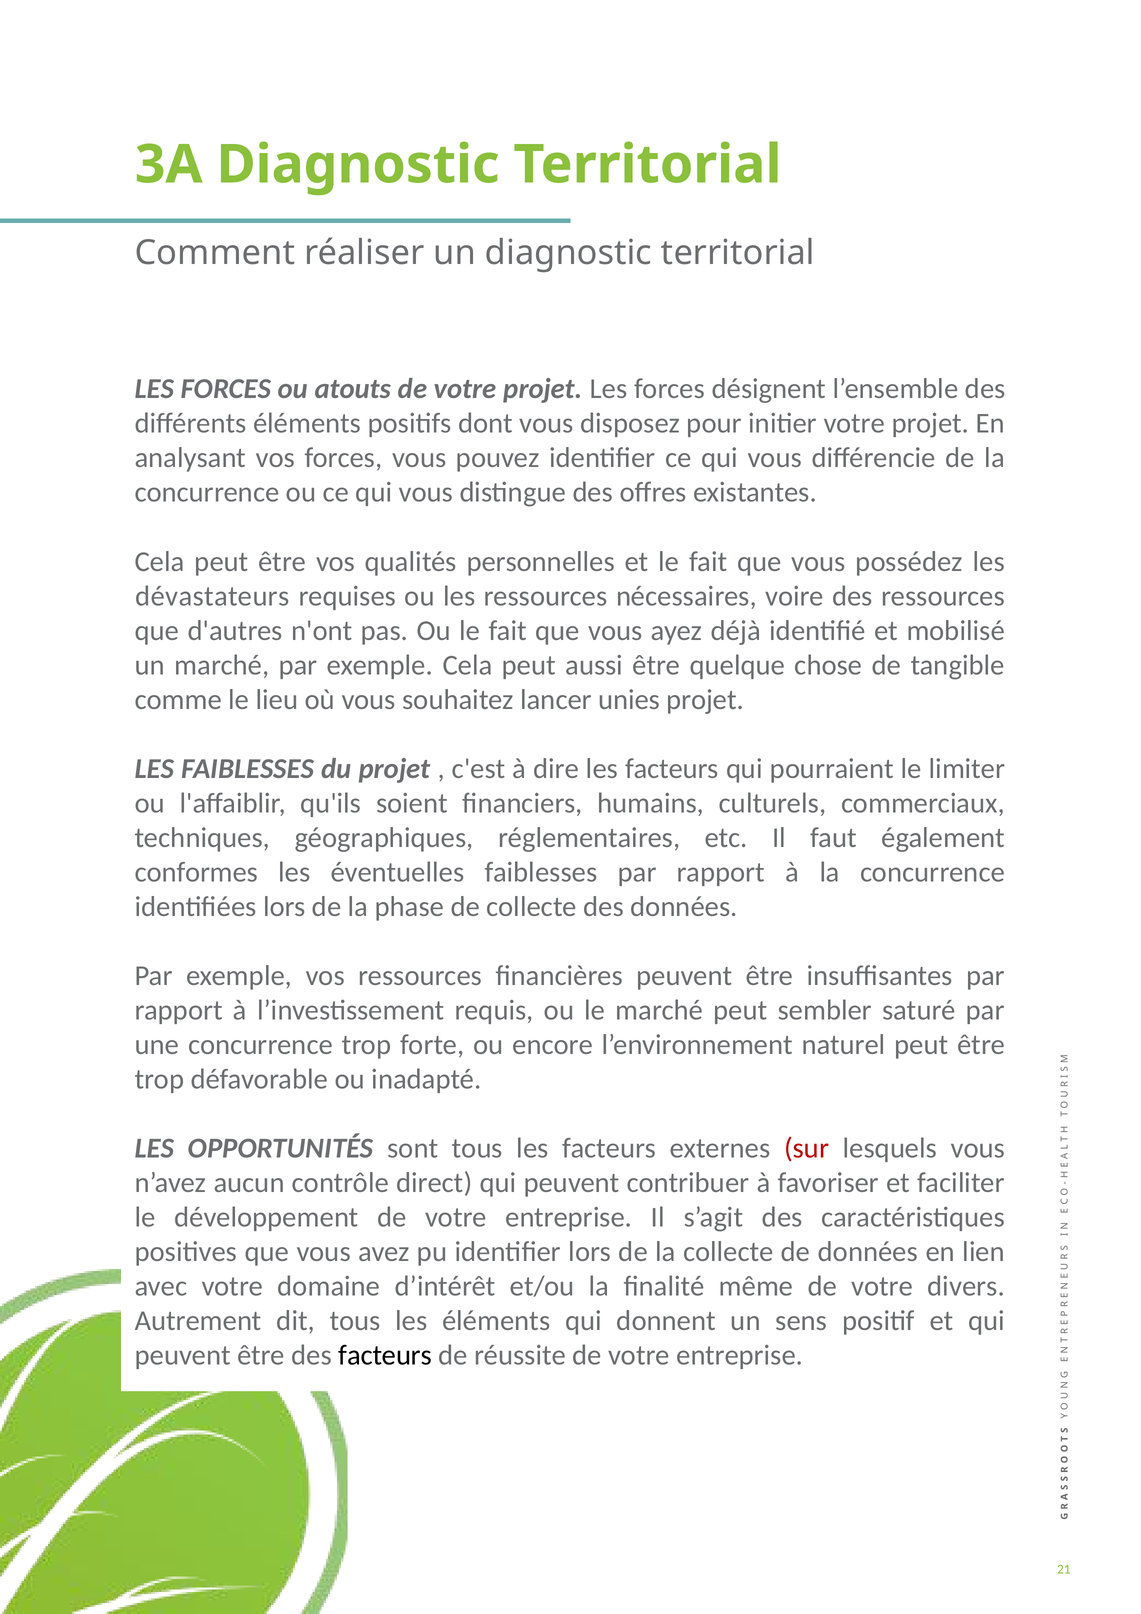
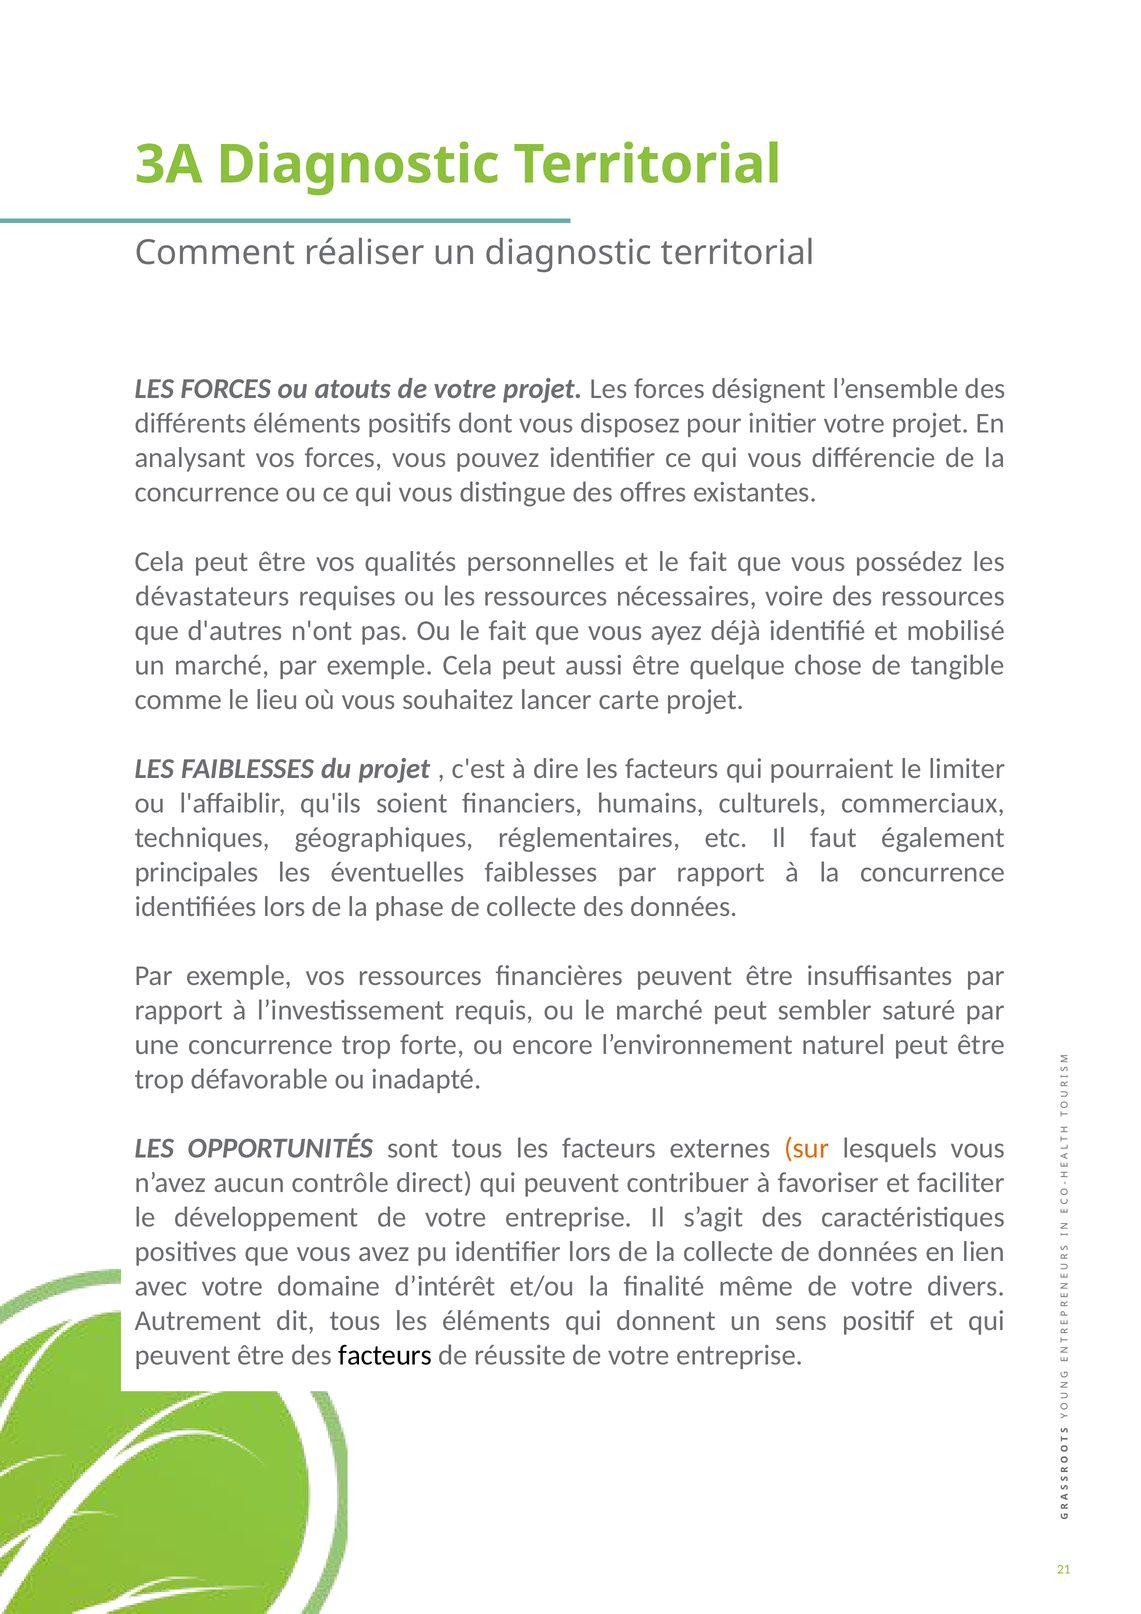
unies: unies -> carte (629, 699)
conformes: conformes -> principales (196, 872)
sur colour: red -> orange (807, 1148)
